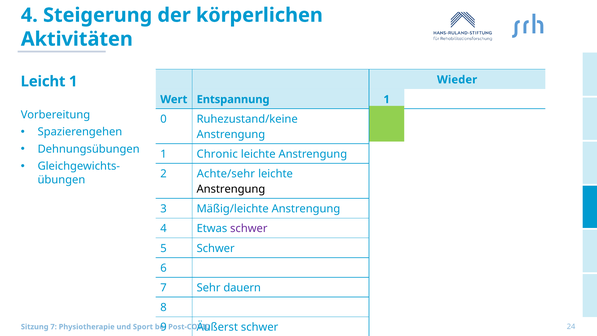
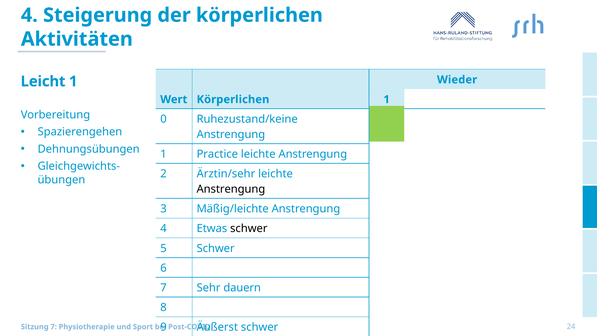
Wert Entspannung: Entspannung -> Körperlichen (233, 99)
Chronic: Chronic -> Practice (217, 154)
Achte/sehr: Achte/sehr -> Ärztin/sehr (226, 174)
schwer colour: purple -> black (249, 228)
